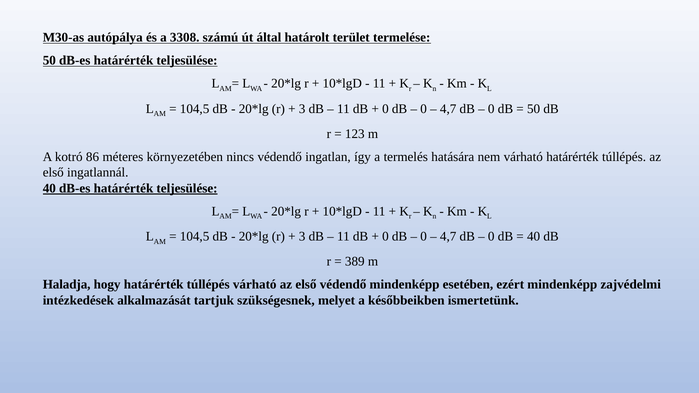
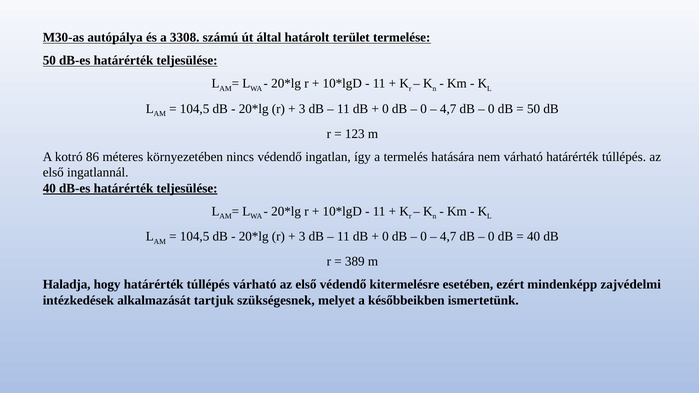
védendő mindenképp: mindenképp -> kitermelésre (405, 285)
